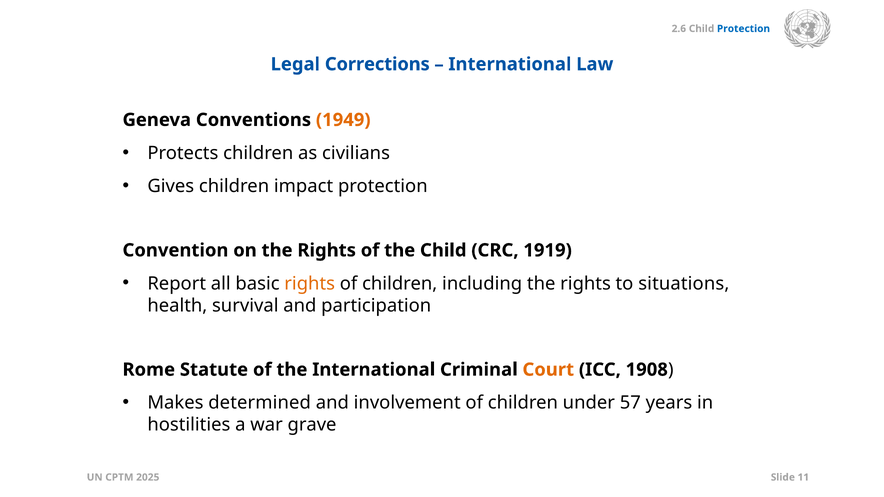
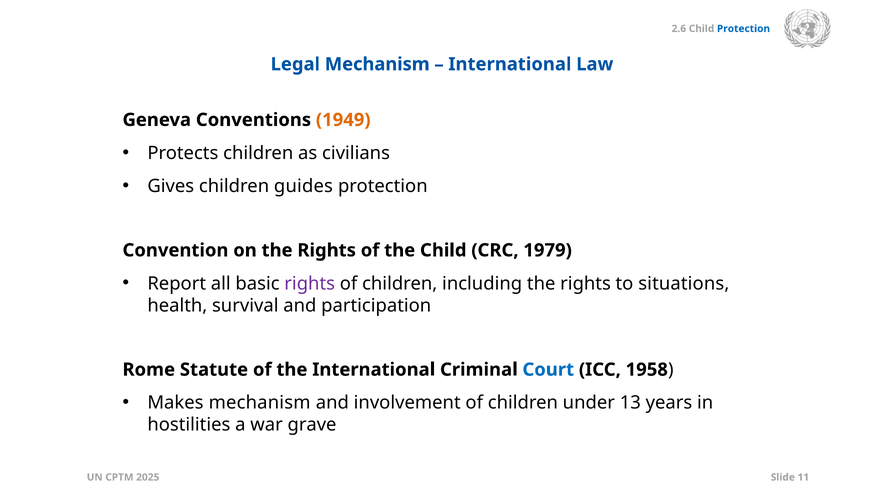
Legal Corrections: Corrections -> Mechanism (377, 64)
impact: impact -> guides (303, 186)
1919: 1919 -> 1979 (548, 250)
rights colour: orange -> purple (310, 284)
Court colour: orange -> blue (548, 370)
1908: 1908 -> 1958 (647, 370)
Makes determined: determined -> mechanism (260, 403)
57: 57 -> 13 (630, 403)
